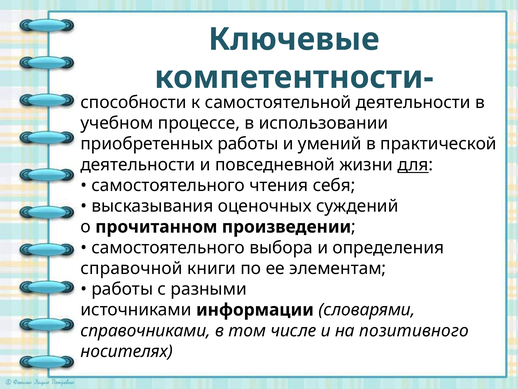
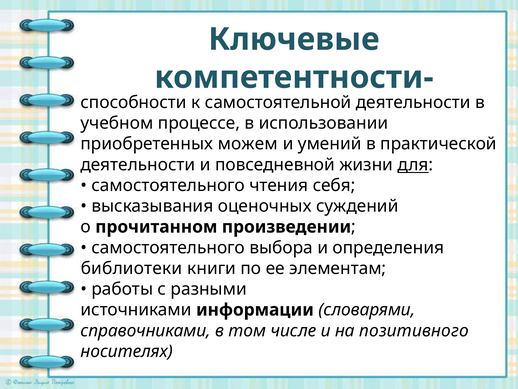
приобретенных работы: работы -> можем (248, 144)
справочной: справочной -> библиотеки (132, 268)
